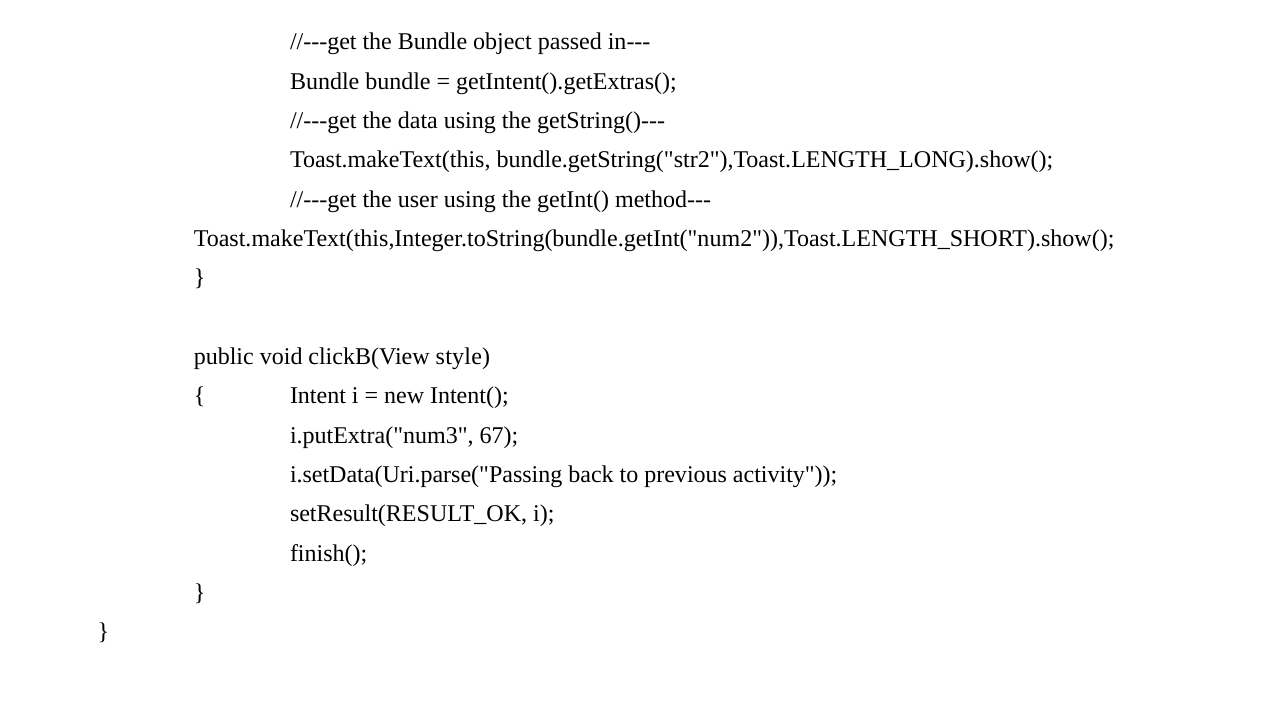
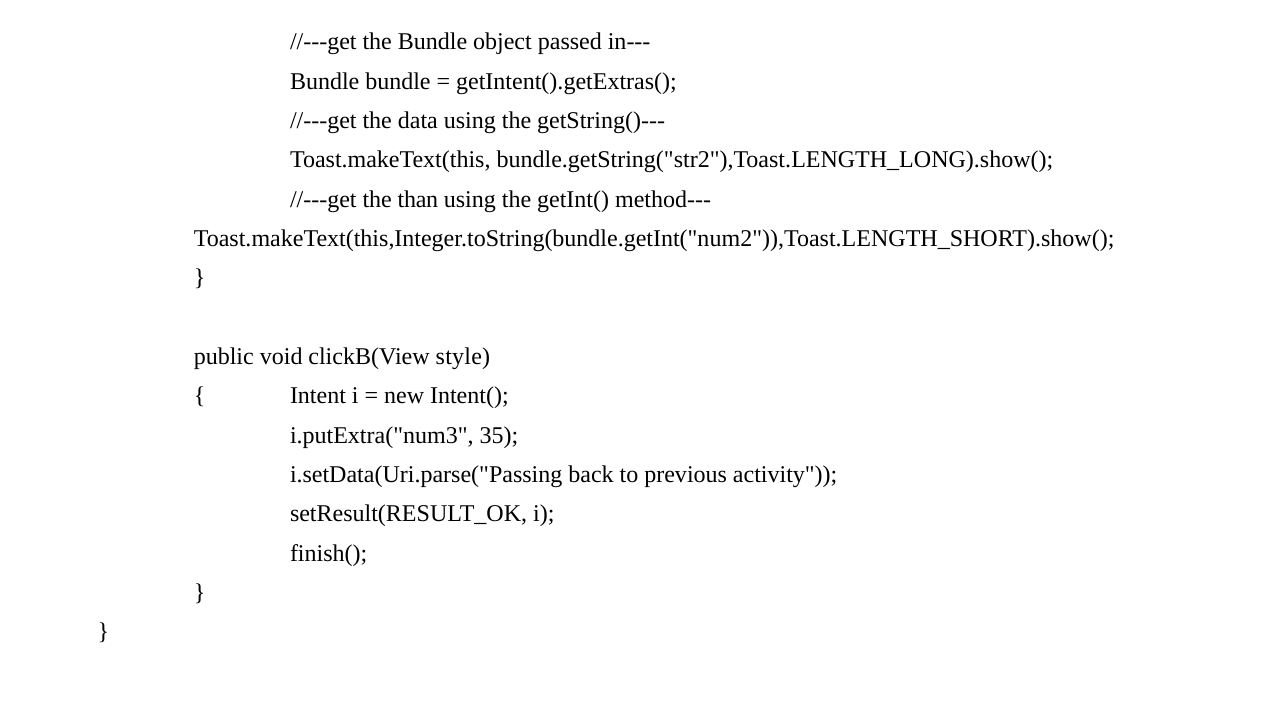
user: user -> than (418, 199)
67: 67 -> 35 (499, 435)
